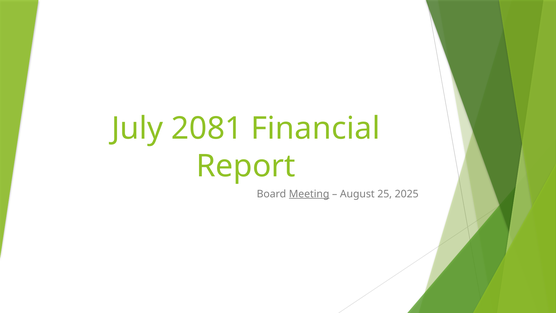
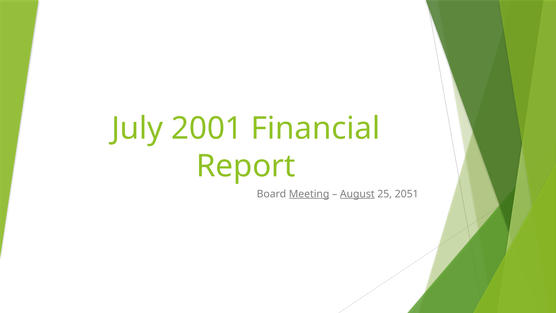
2081: 2081 -> 2001 (207, 129)
August underline: none -> present (357, 194)
2025: 2025 -> 2051 (407, 194)
